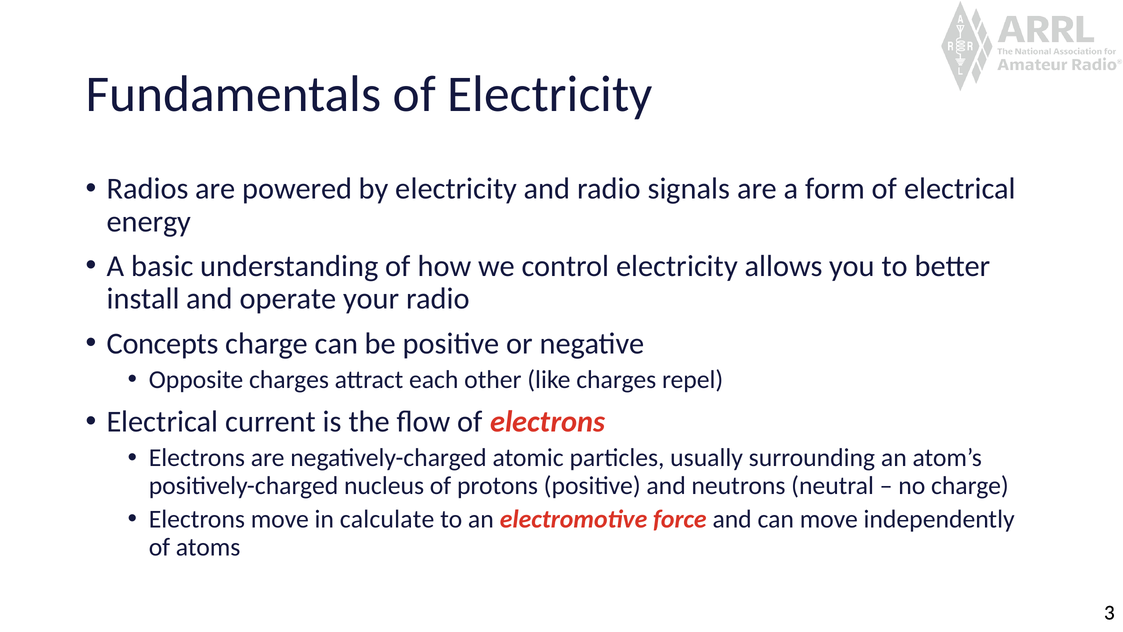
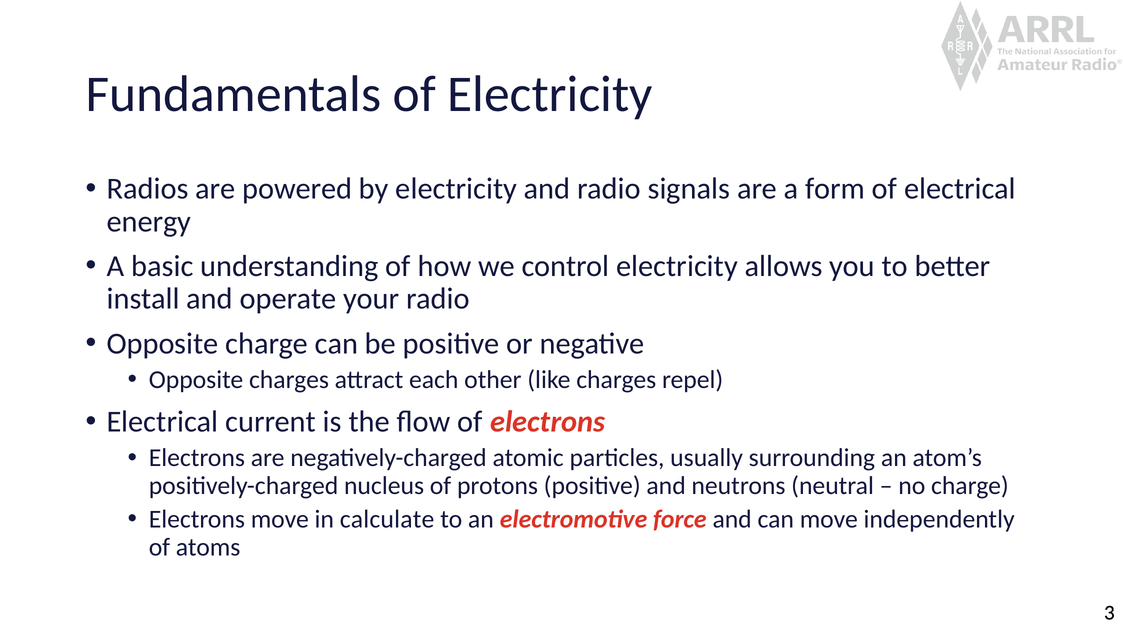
Concepts: Concepts -> Opposite (163, 343)
